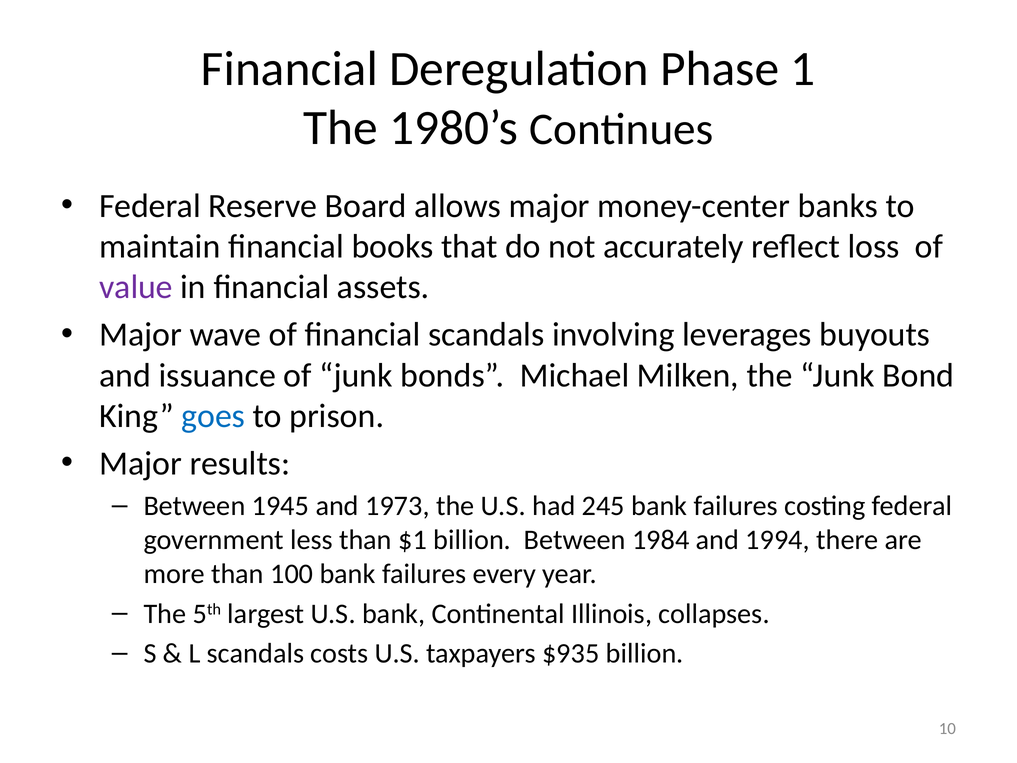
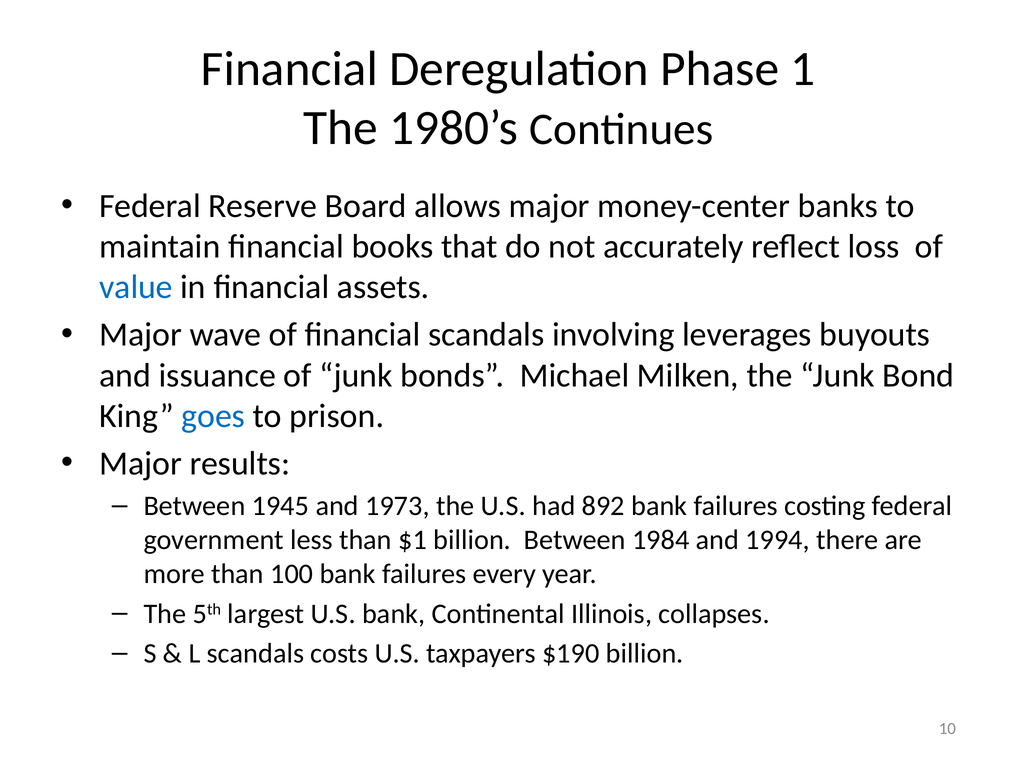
value colour: purple -> blue (136, 287)
245: 245 -> 892 (603, 506)
$935: $935 -> $190 (571, 653)
